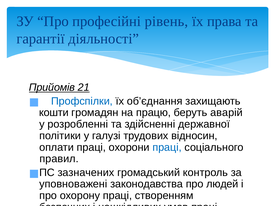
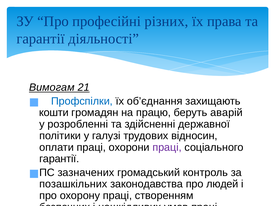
рівень: рівень -> різних (166, 21)
Прийомів: Прийомів -> Вимогам (52, 88)
праці colour: blue -> purple (167, 147)
правил: правил -> гарантії (59, 159)
уповноважені: уповноважені -> позашкільних (73, 184)
